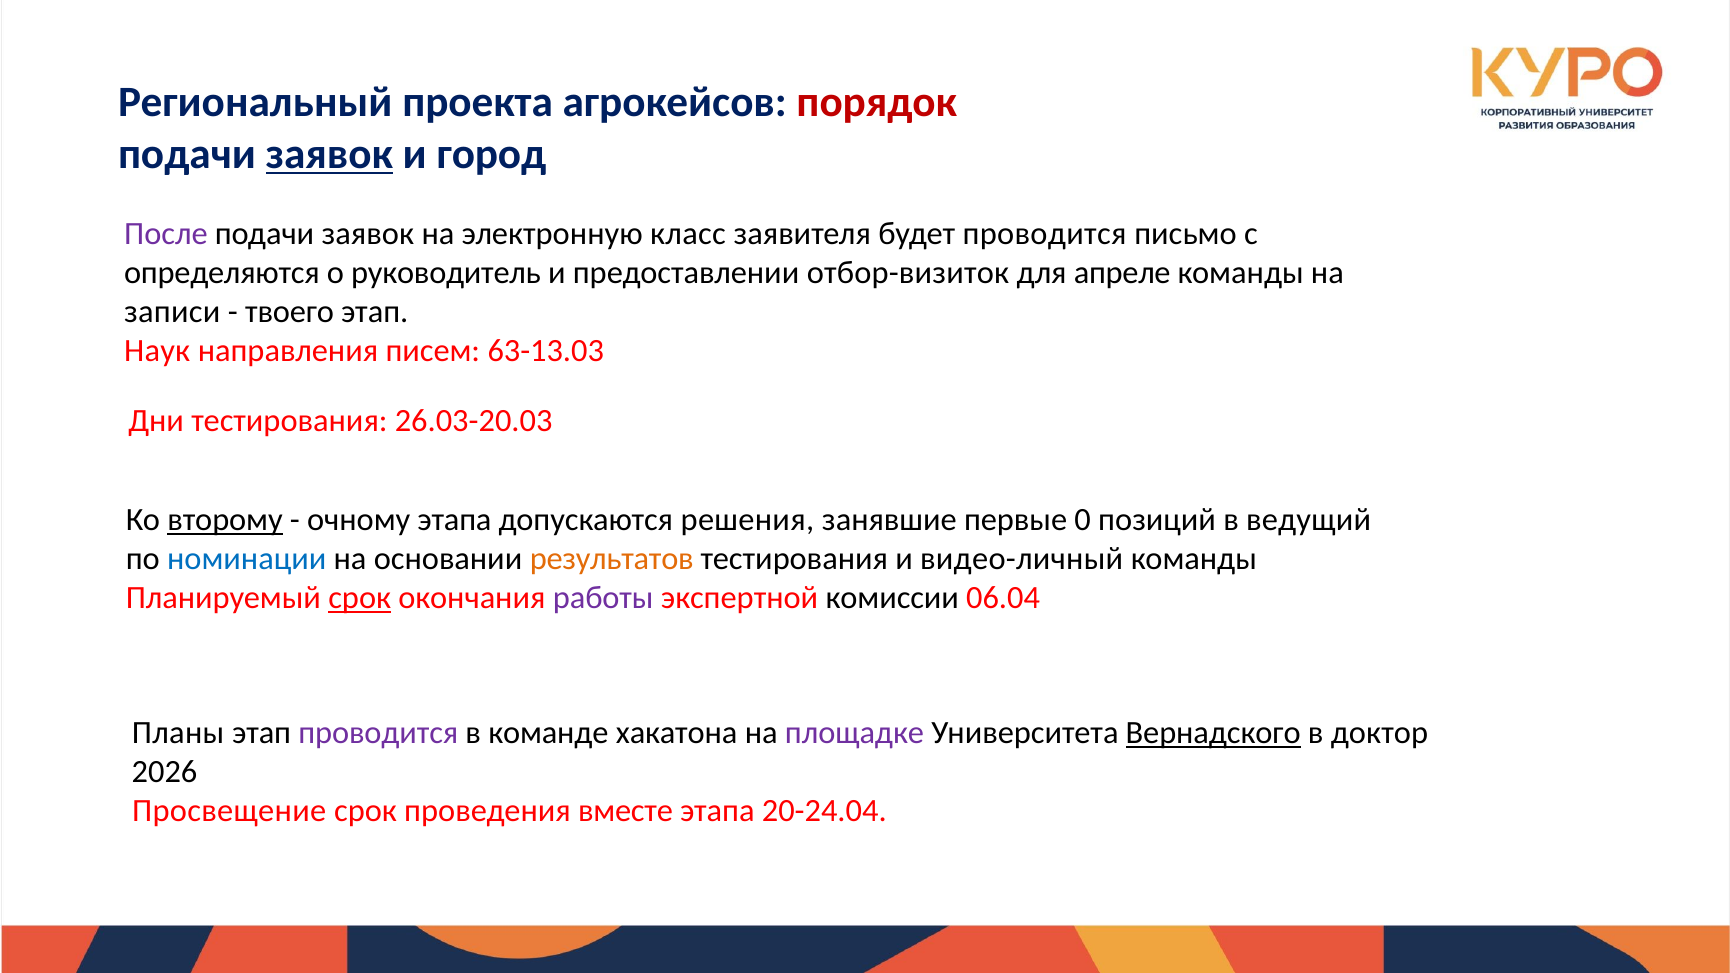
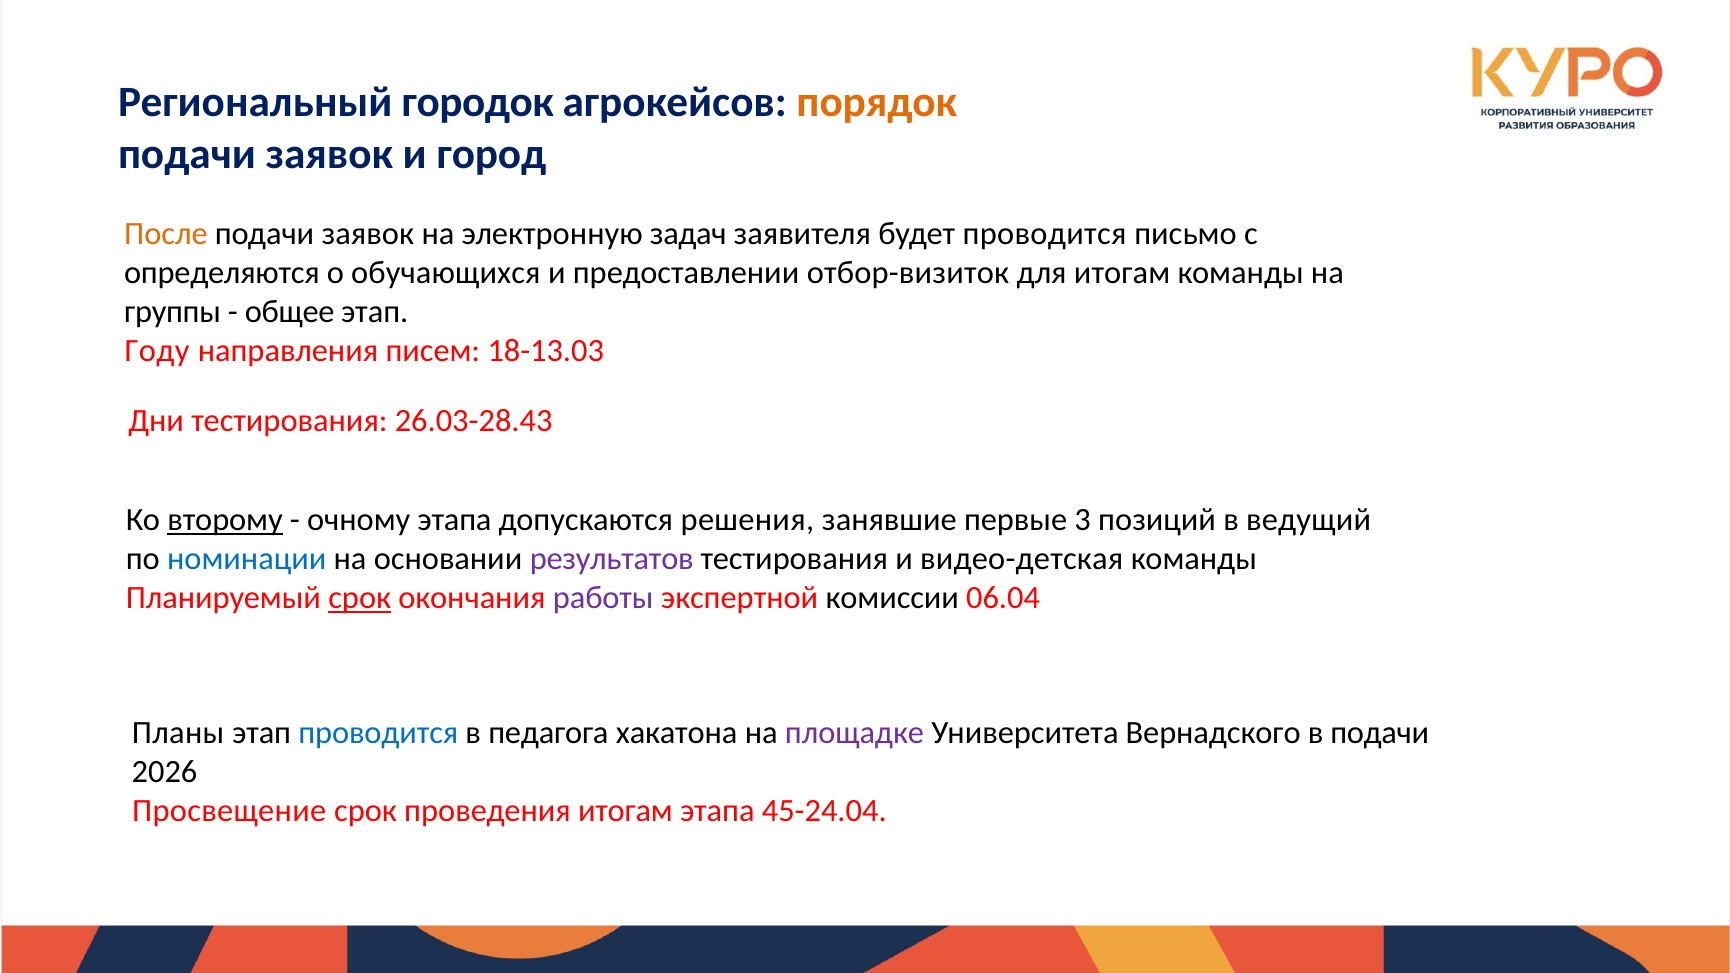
проекта: проекта -> городок (478, 103)
порядок colour: red -> orange (877, 103)
заявок underline: present -> none (329, 154)
После colour: purple -> orange (166, 234)
класс: класс -> задач (688, 234)
руководитель: руководитель -> обучающихся (446, 273)
для апреле: апреле -> итогам (1122, 273)
записи: записи -> группы (172, 312)
твоего: твоего -> общее (290, 312)
Наук: Наук -> Году (157, 351)
63-13.03: 63-13.03 -> 18-13.03 (546, 351)
26.03-20.03: 26.03-20.03 -> 26.03-28.43 (474, 421)
0: 0 -> 3 (1083, 520)
результатов colour: orange -> purple (612, 559)
видео-личный: видео-личный -> видео-детская (1022, 559)
проводится colour: purple -> blue (378, 733)
команде: команде -> педагога (548, 733)
Вернадского underline: present -> none (1213, 733)
в доктор: доктор -> подачи (1380, 733)
проведения вместе: вместе -> итогам (625, 811)
20-24.04: 20-24.04 -> 45-24.04 (824, 811)
